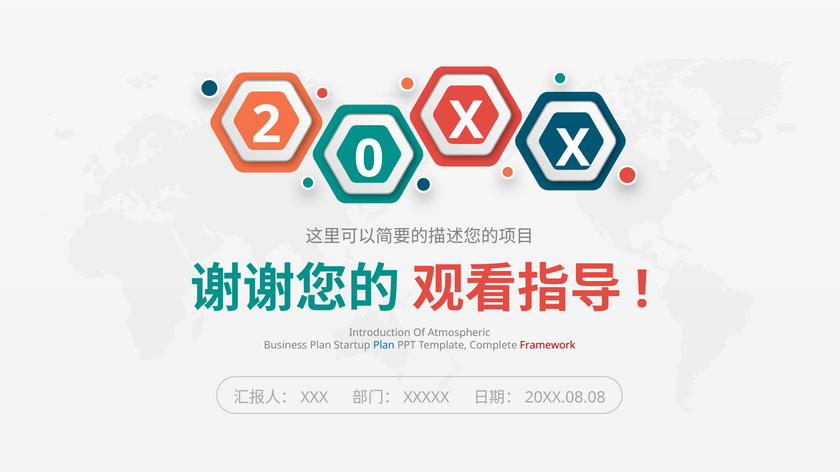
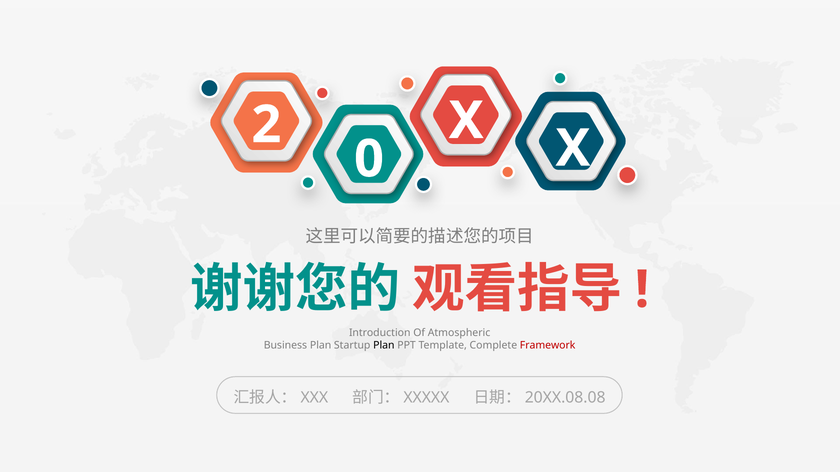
Plan colour: blue -> black (384, 346)
